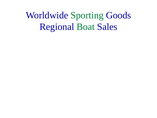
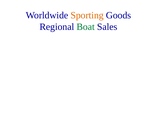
Sporting colour: green -> orange (87, 15)
